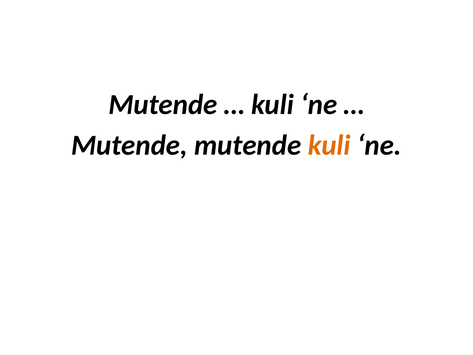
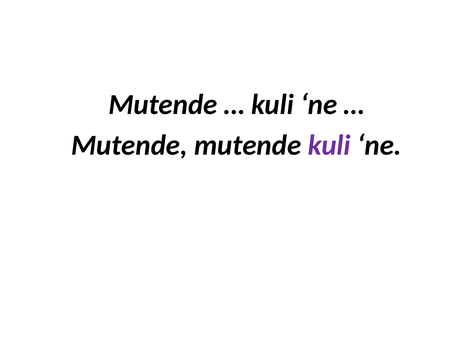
kuli colour: orange -> purple (329, 145)
